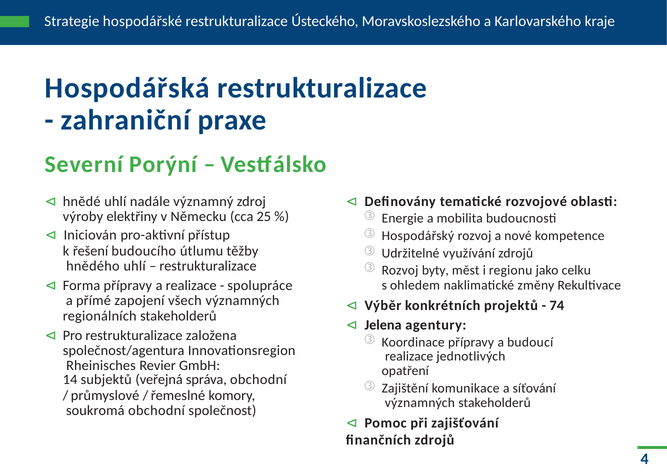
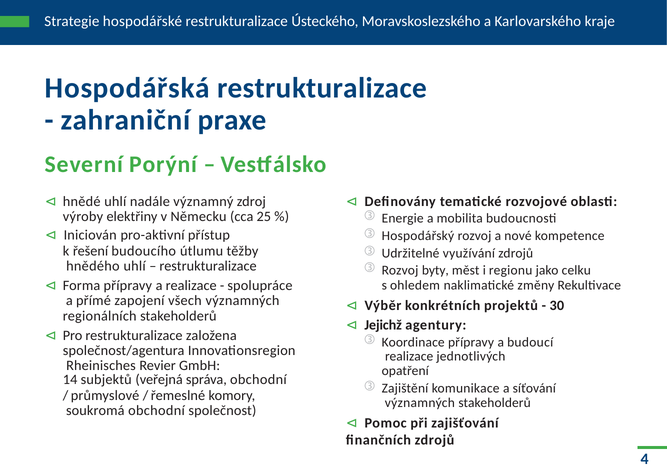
74: 74 -> 30 (557, 306)
Jelena: Jelena -> Jejichž (383, 325)
